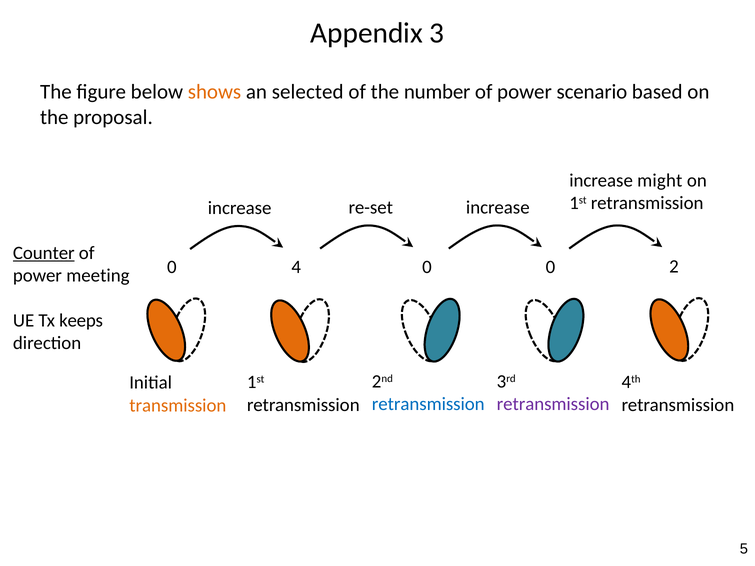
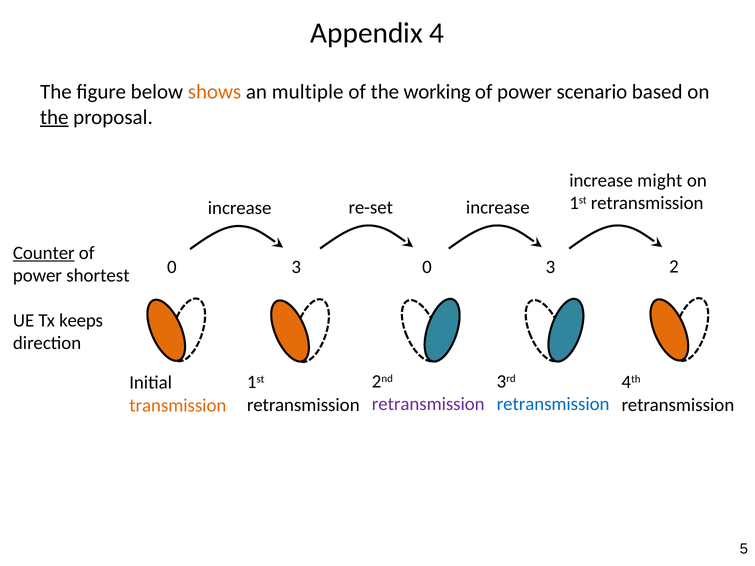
3: 3 -> 4 (437, 33)
selected: selected -> multiple (308, 92)
number: number -> working (437, 92)
the underline: none -> present (54, 117)
meeting: meeting -> shortest (98, 276)
4: 4 -> 3 (296, 267)
0: 0 -> 3 (551, 267)
retransmission colour: blue -> purple (428, 404)
retransmission colour: purple -> blue (553, 404)
